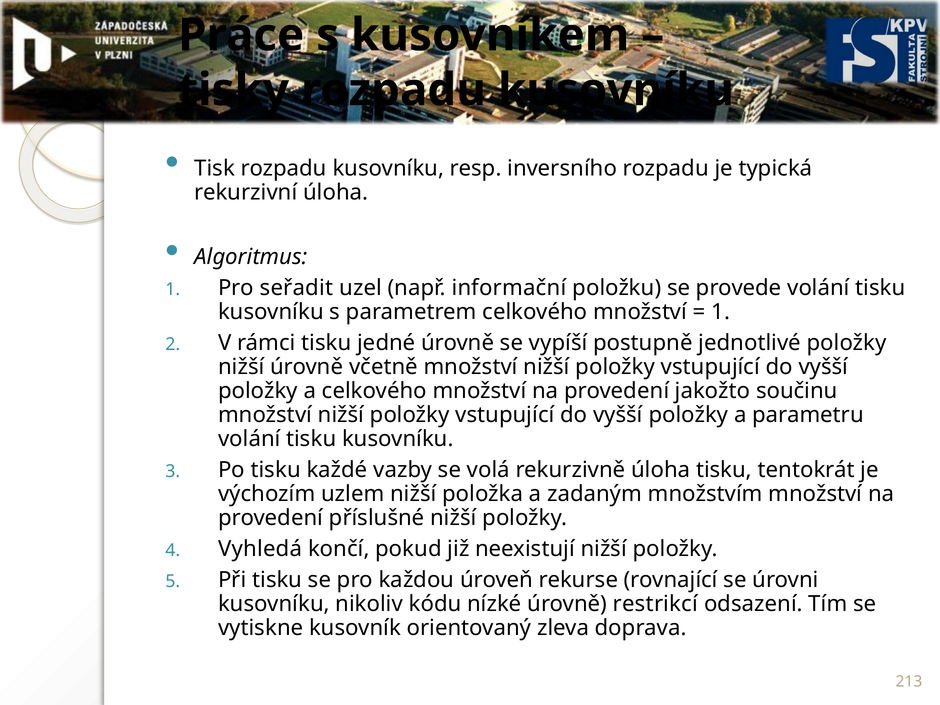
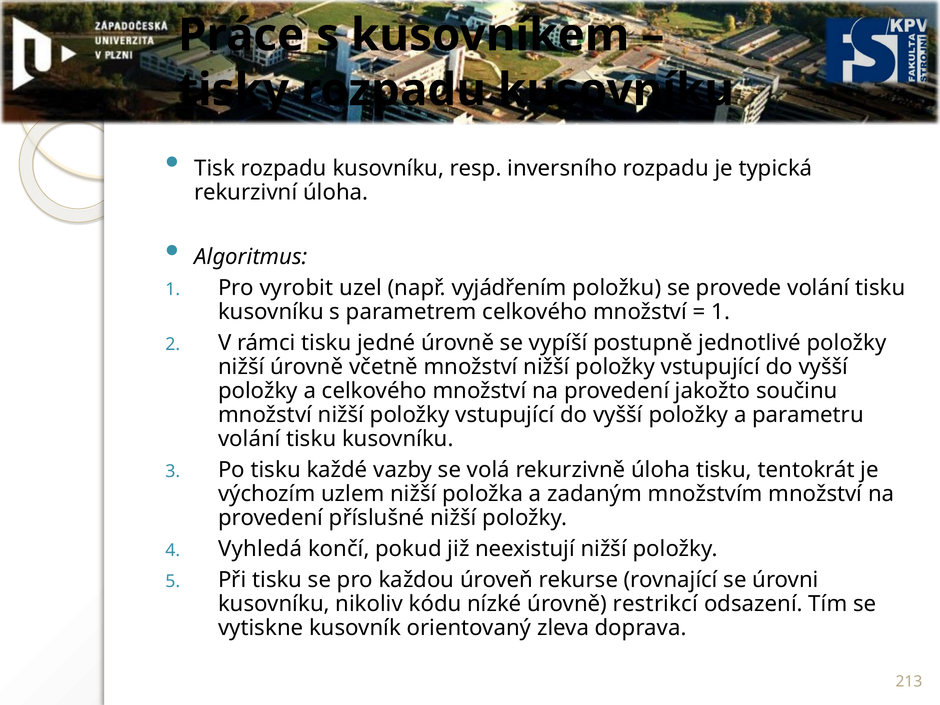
seřadit: seřadit -> vyrobit (296, 288)
informační: informační -> vyjádřením (509, 288)
